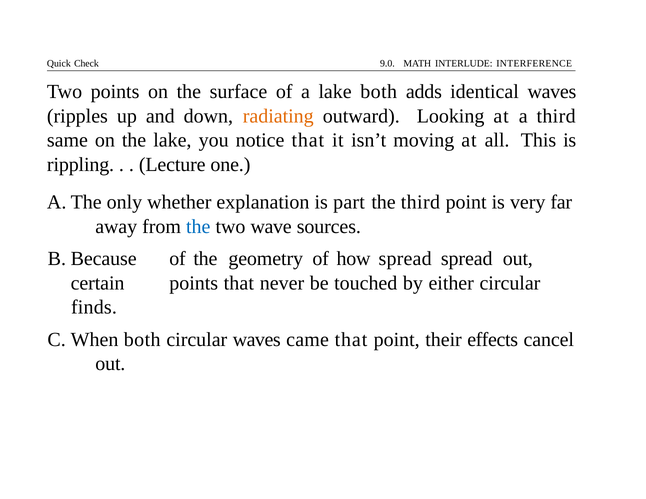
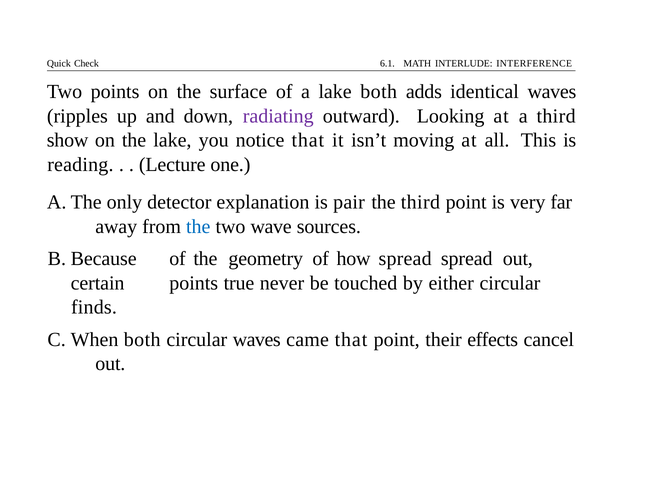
9.0: 9.0 -> 6.1 (387, 64)
radiating colour: orange -> purple (278, 116)
same: same -> show (68, 140)
rippling: rippling -> reading (80, 164)
whether: whether -> detector (179, 202)
part: part -> pair (349, 202)
points that: that -> true (239, 283)
